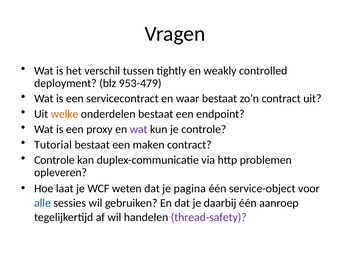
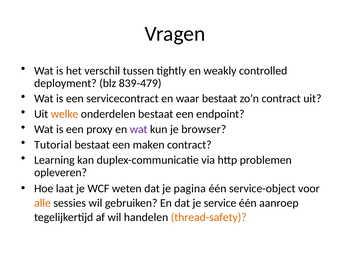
953-479: 953-479 -> 839-479 (140, 83)
je controle: controle -> browser (204, 130)
Controle: Controle -> Learning (54, 160)
alle colour: blue -> orange (42, 203)
daarbij: daarbij -> service (220, 203)
thread-safety colour: purple -> orange (209, 218)
